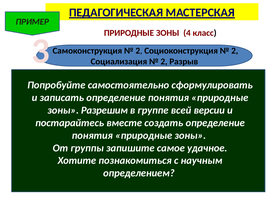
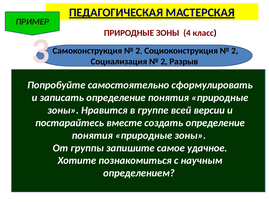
Разрешим: Разрешим -> Нравится (104, 110)
